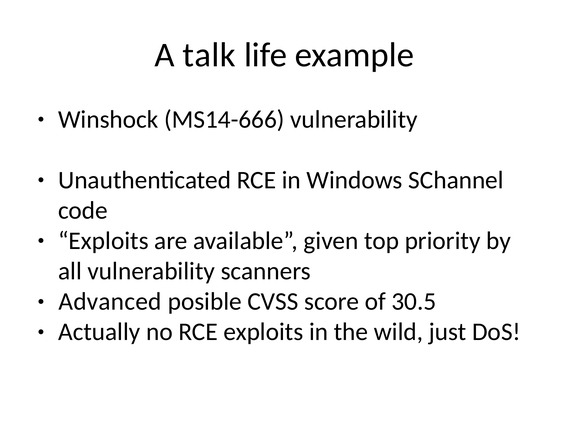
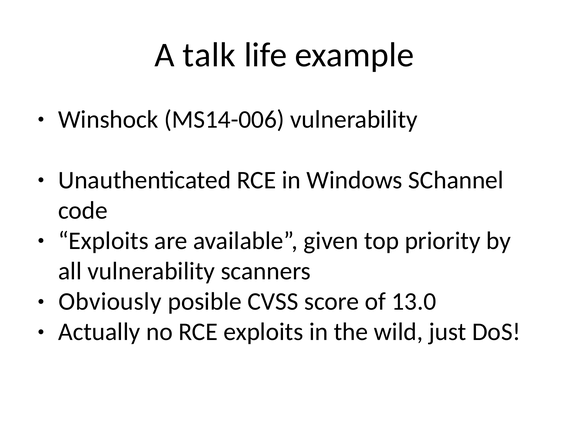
MS14-666: MS14-666 -> MS14-006 (224, 119)
Advanced: Advanced -> Obviously (110, 301)
30.5: 30.5 -> 13.0 (414, 301)
